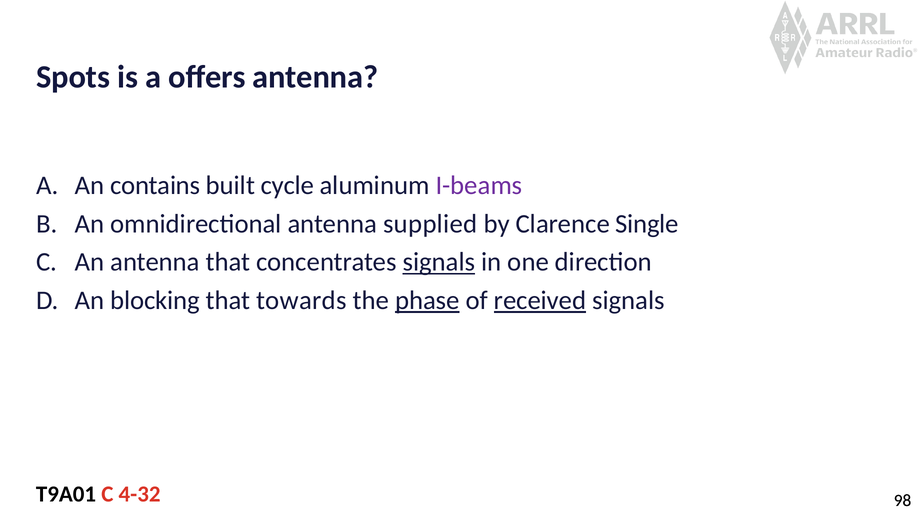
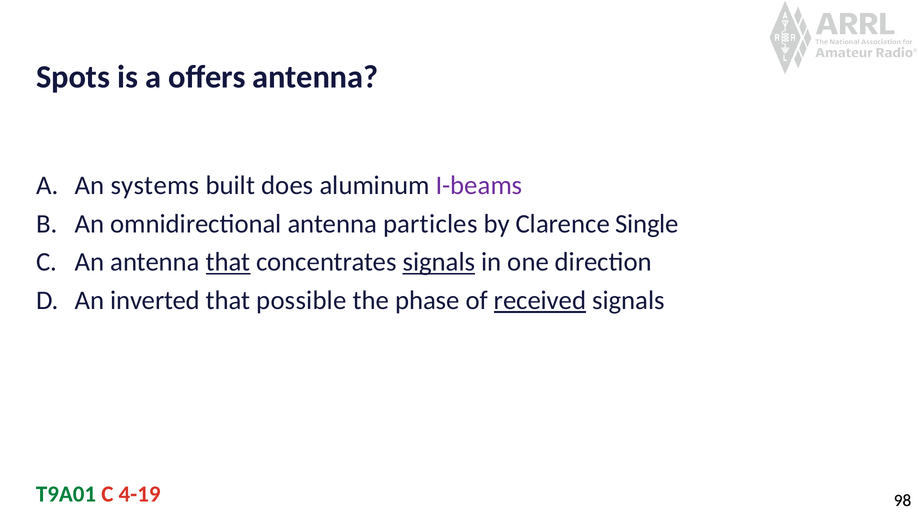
contains: contains -> systems (155, 185)
cycle: cycle -> does (287, 185)
supplied: supplied -> particles (430, 224)
that underline: none -> present (228, 262)
blocking: blocking -> inverted (155, 301)
towards: towards -> possible (301, 301)
phase underline: present -> none (427, 301)
T9A01 colour: black -> green (66, 494)
4-32: 4-32 -> 4-19 (140, 494)
